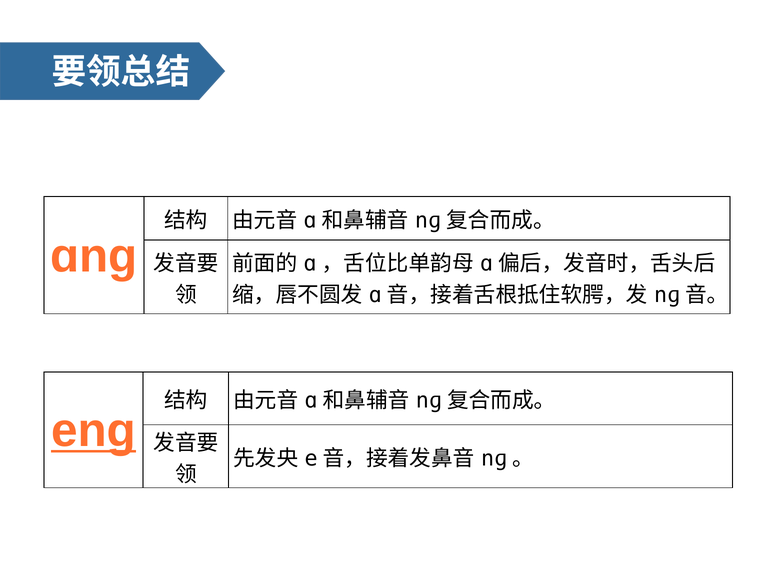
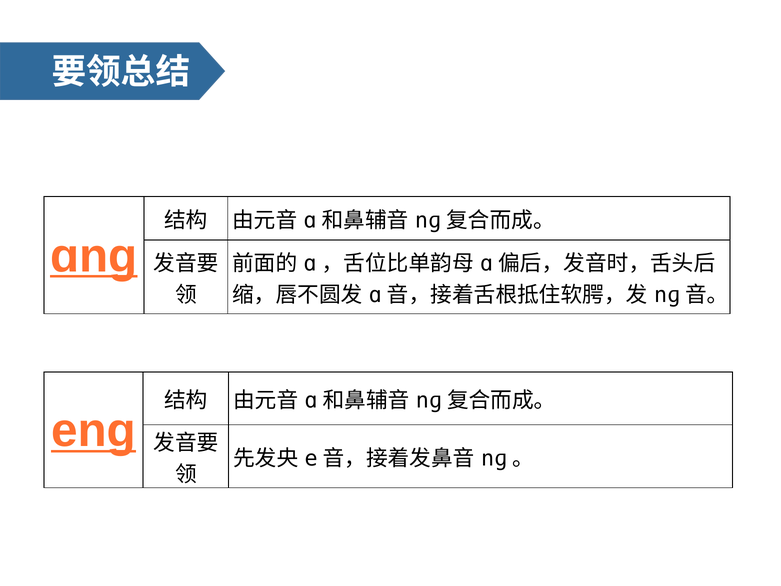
ɑng underline: none -> present (94, 256)
